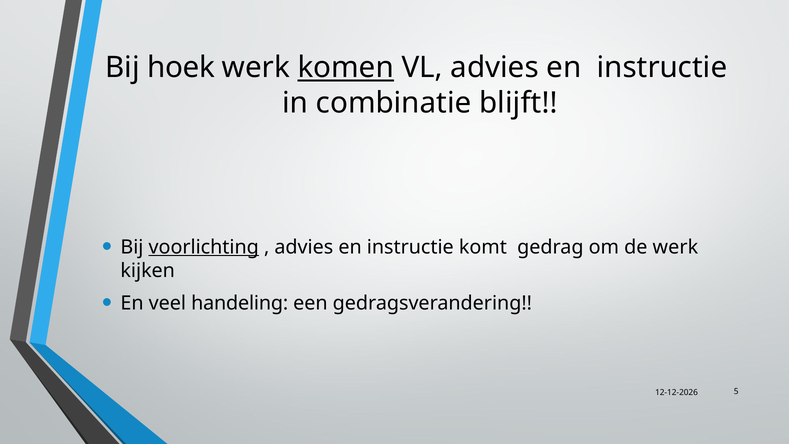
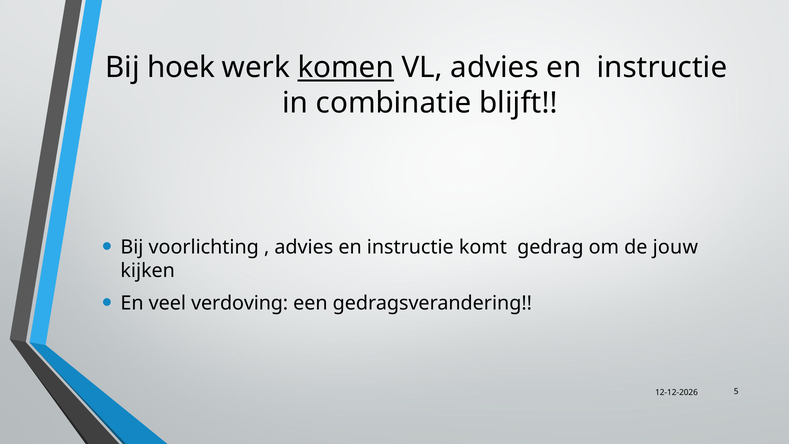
voorlichting underline: present -> none (204, 247)
de werk: werk -> jouw (675, 247)
handeling: handeling -> verdoving (240, 303)
